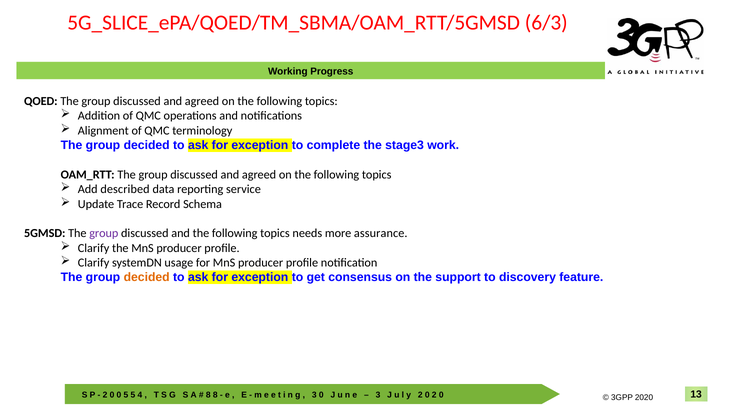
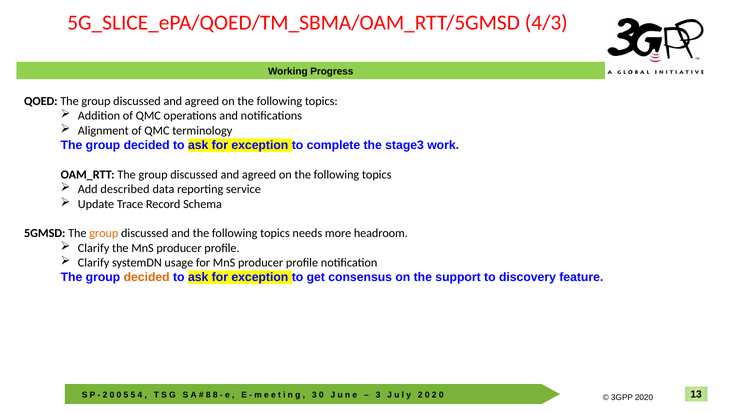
6/3: 6/3 -> 4/3 (546, 23)
group colour: purple -> orange (104, 233)
assurance: assurance -> headroom (381, 233)
